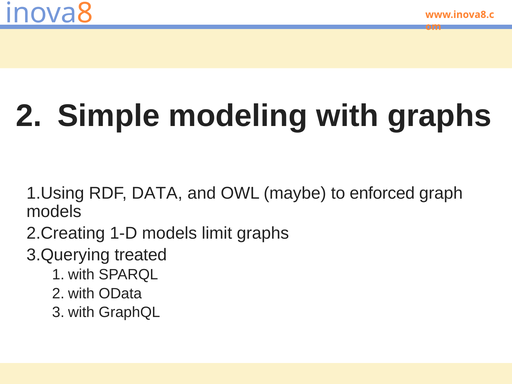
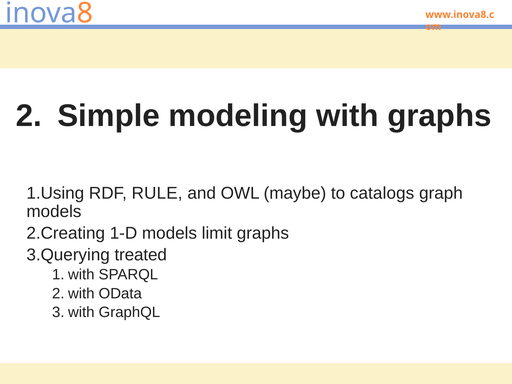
DATA: DATA -> RULE (157, 193)
enforced: enforced -> catalogs (382, 193)
